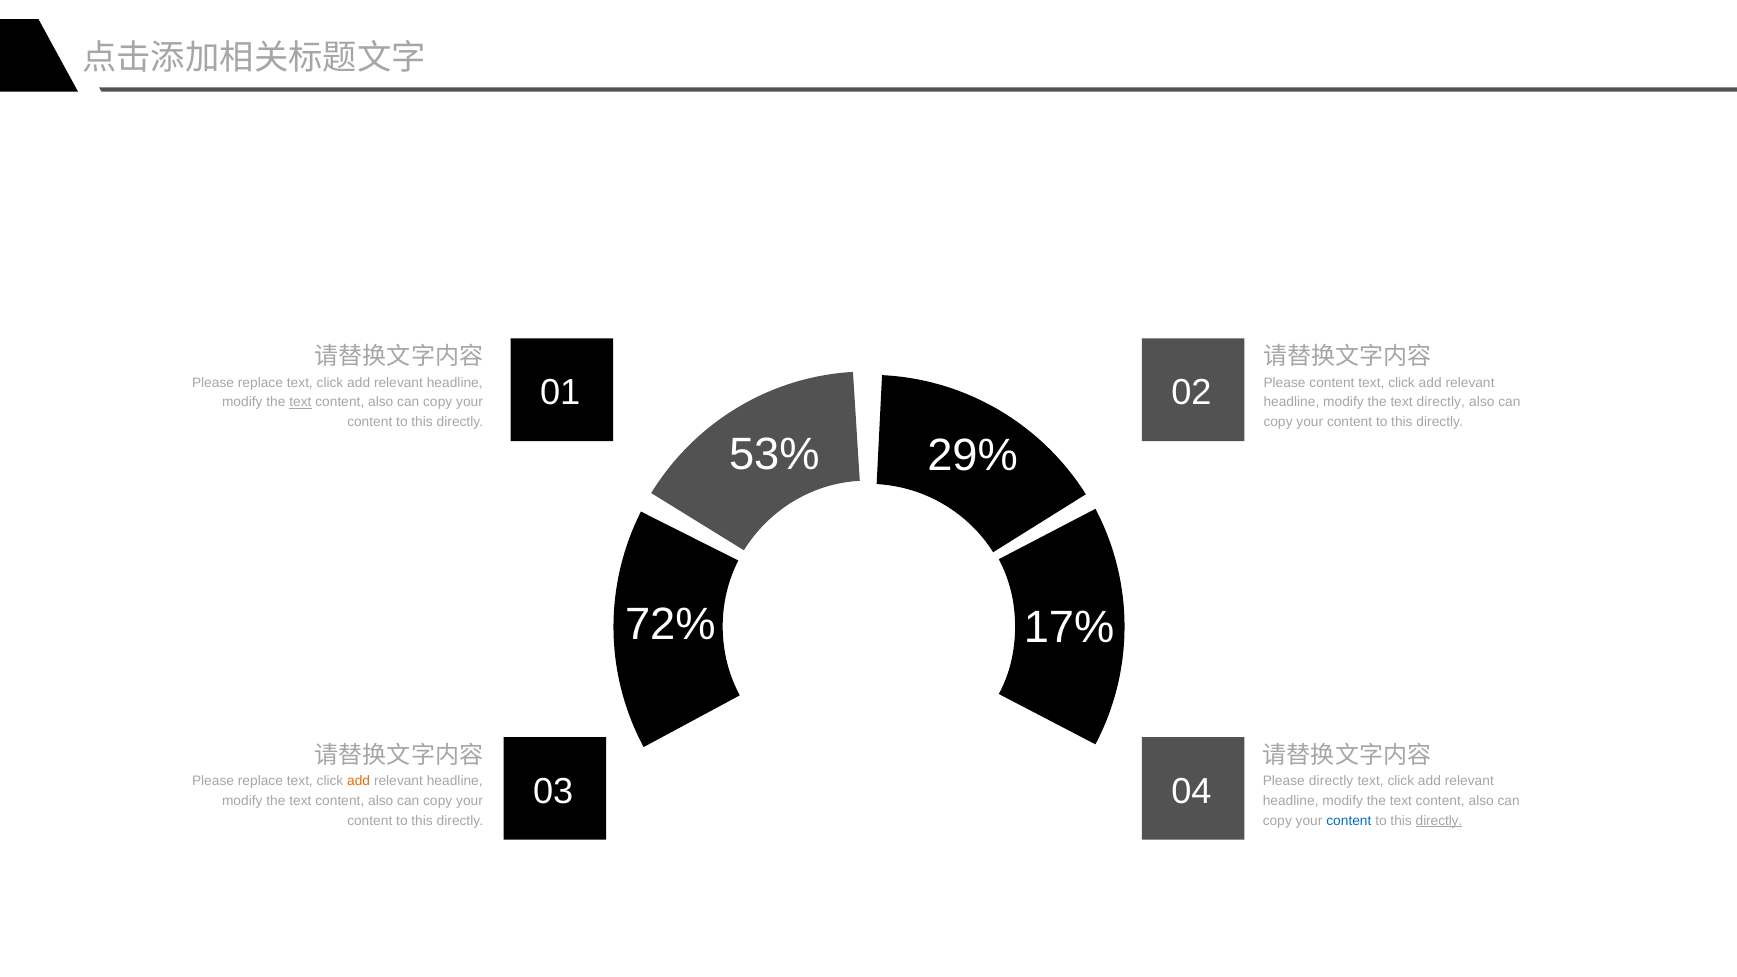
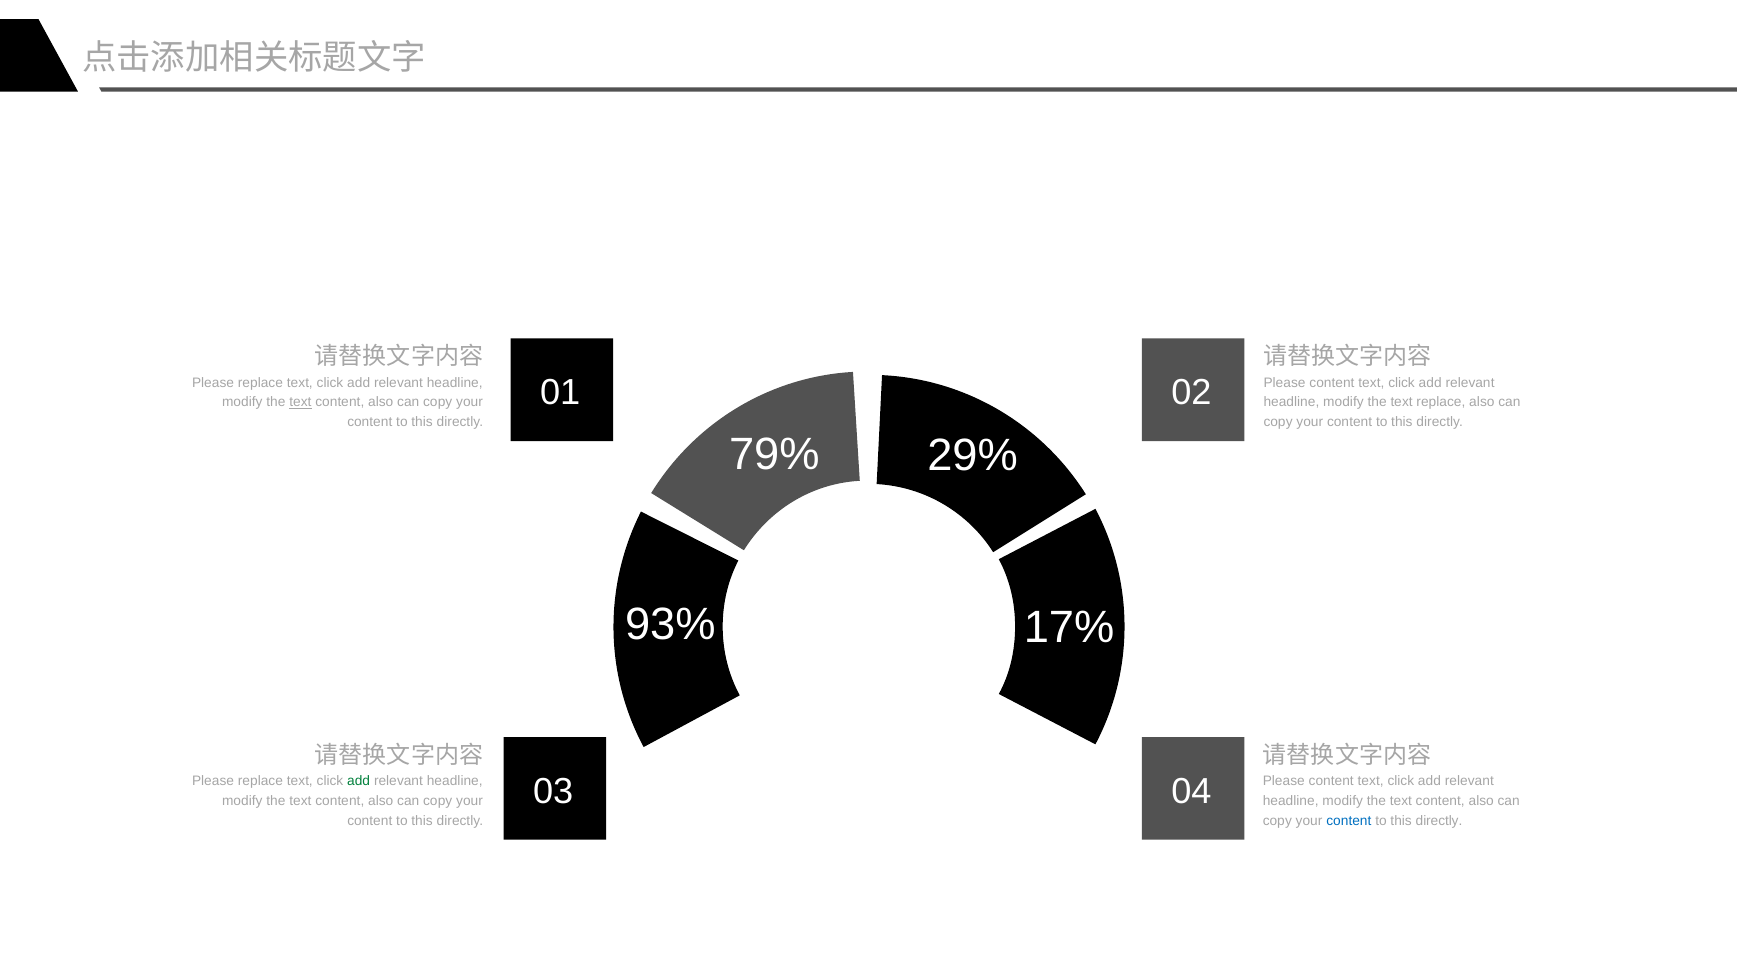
text directly: directly -> replace (1441, 402)
53%: 53% -> 79% (774, 455)
72%: 72% -> 93% (670, 624)
add colour: orange -> green (359, 781)
directly: directly -> content (1331, 781)
directly underline: present -> none (1439, 821)
